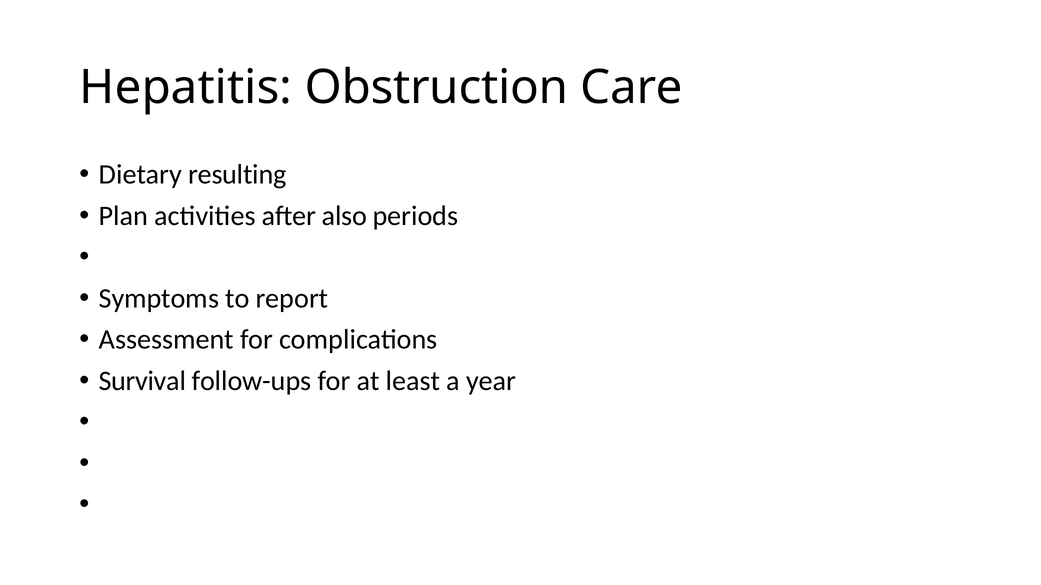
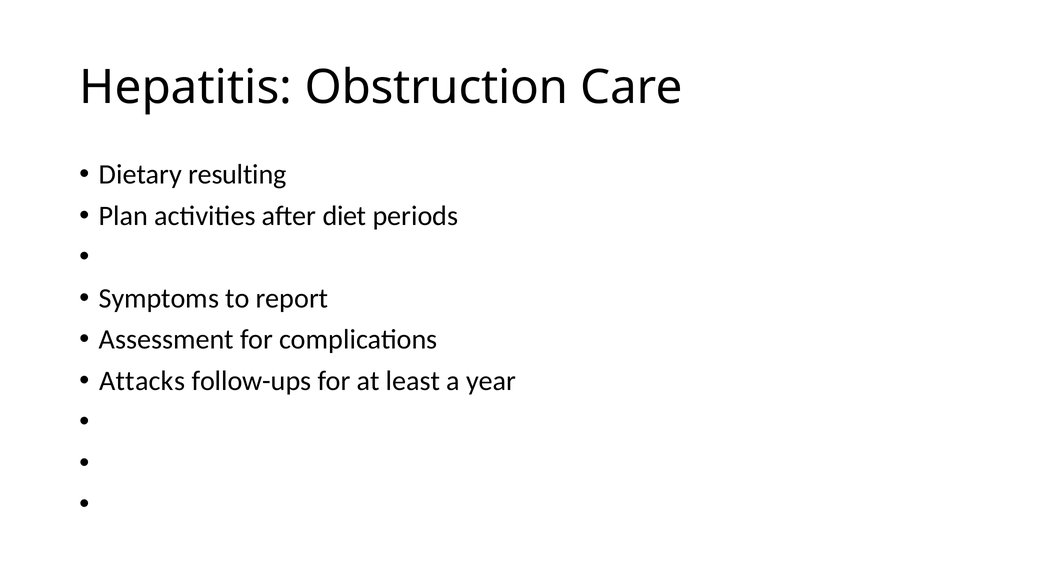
also: also -> diet (344, 216)
Survival: Survival -> Attacks (142, 381)
